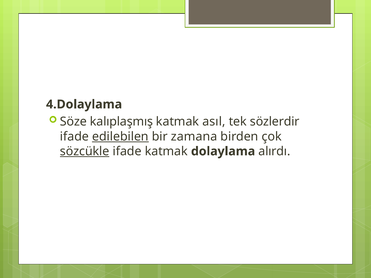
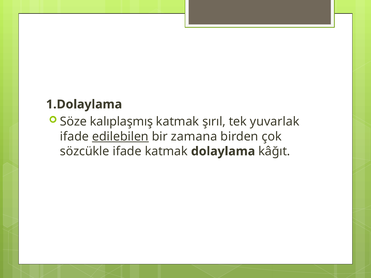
4.Dolaylama: 4.Dolaylama -> 1.Dolaylama (84, 104)
asıl: asıl -> şırıl (214, 122)
sözlerdir: sözlerdir -> yuvarlak (275, 122)
sözcükle underline: present -> none (85, 151)
alırdı: alırdı -> kâğıt (274, 151)
